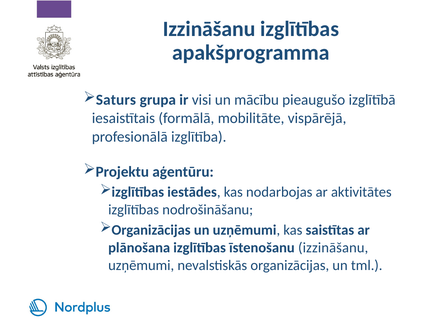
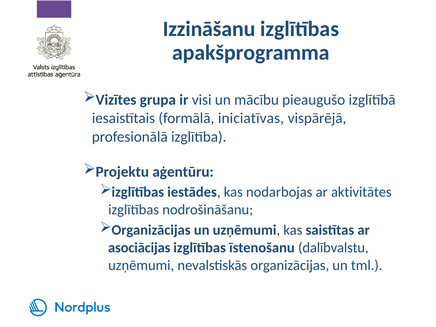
Saturs: Saturs -> Vizītes (116, 100)
mobilitāte: mobilitāte -> iniciatīvas (251, 118)
plānošana: plānošana -> asociācijas (139, 248)
īstenošanu izzināšanu: izzināšanu -> dalībvalstu (333, 248)
